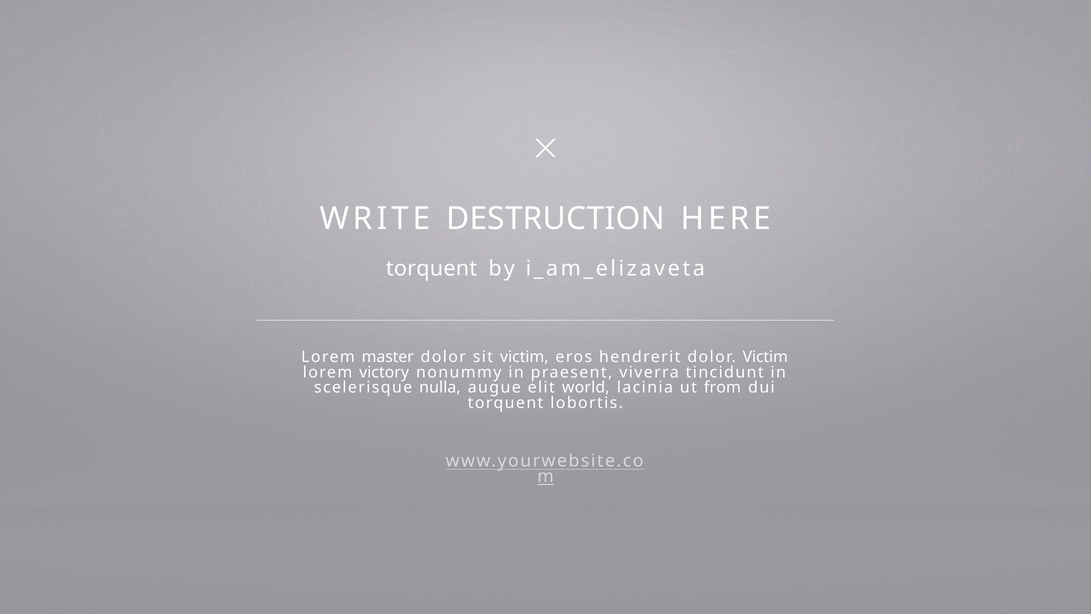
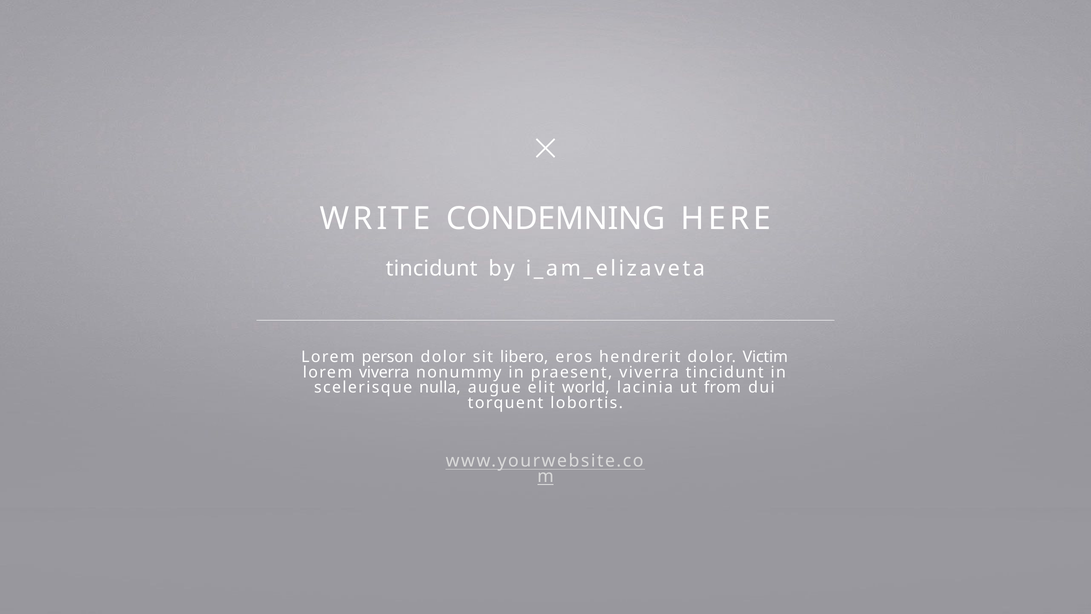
DESTRUCTION: DESTRUCTION -> CONDEMNING (556, 219)
torquent: torquent -> tincidunt (432, 269)
master: master -> person (388, 357)
sit victim: victim -> libero (524, 357)
lorem victory: victory -> viverra (384, 372)
